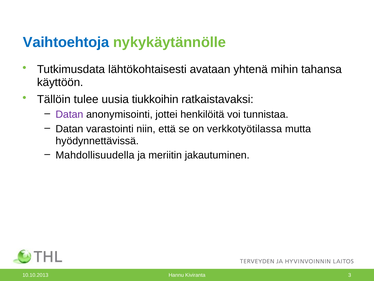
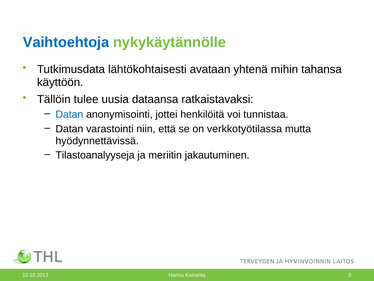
tiukkoihin: tiukkoihin -> dataansa (155, 99)
Datan colour: purple -> blue (69, 114)
Mahdollisuudella: Mahdollisuudella -> Tilastoanalyyseja (95, 155)
